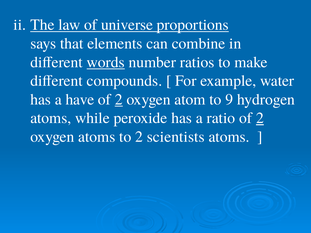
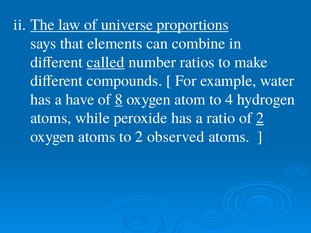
words: words -> called (106, 62)
2: 2 -> 8 (119, 100)
9: 9 -> 4 (229, 100)
scientists: scientists -> observed (176, 137)
